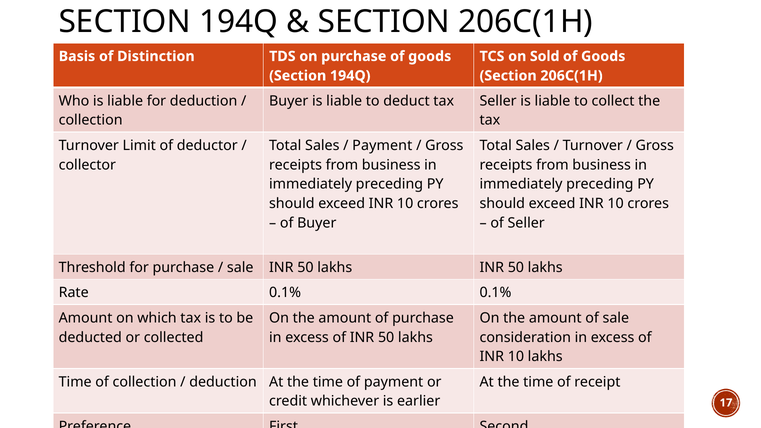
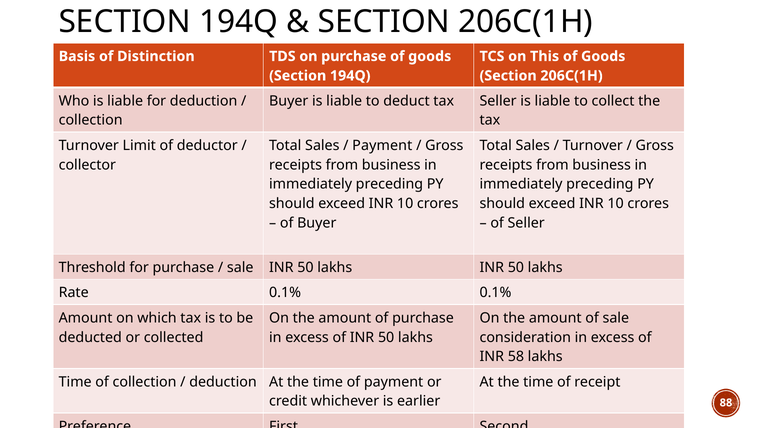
Sold: Sold -> This (545, 56)
10: 10 -> 58 (516, 357)
17: 17 -> 88 (726, 403)
